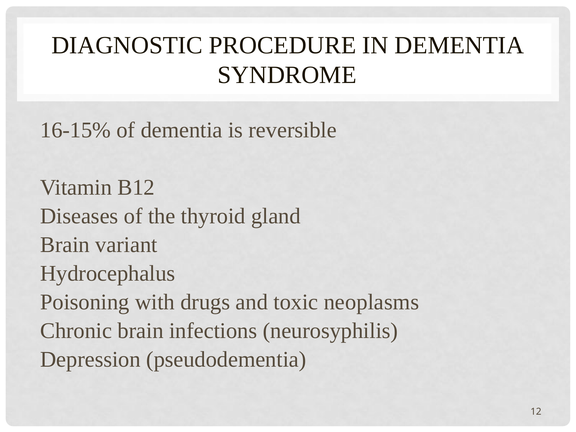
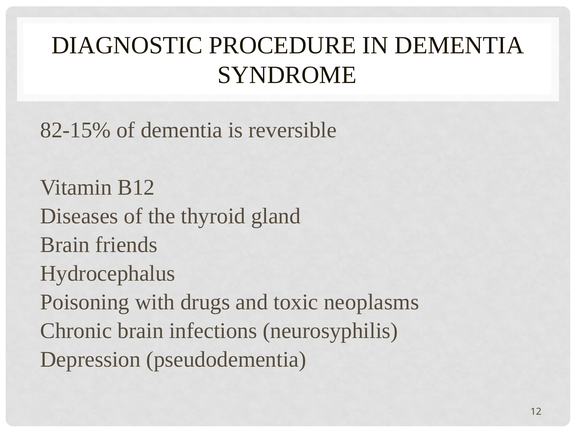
16-15%: 16-15% -> 82-15% (76, 130)
variant: variant -> friends (126, 245)
